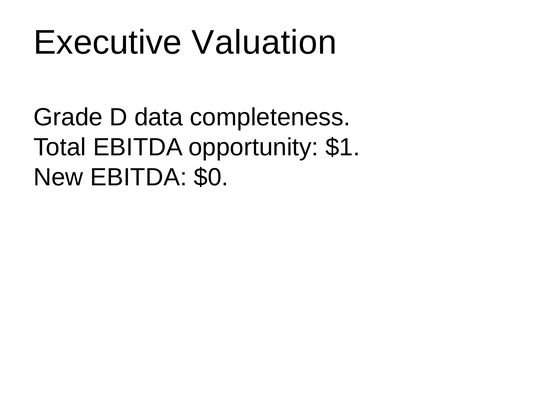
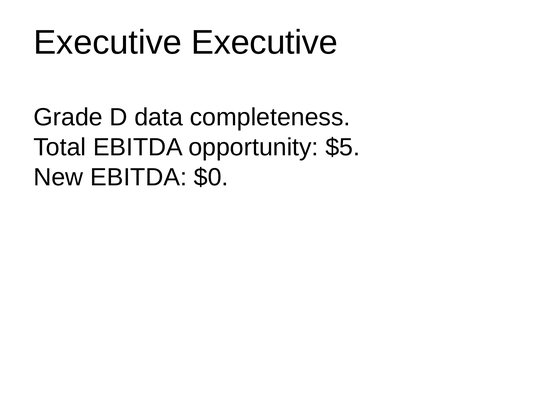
Executive Valuation: Valuation -> Executive (265, 43)
$1: $1 -> $5 (343, 147)
